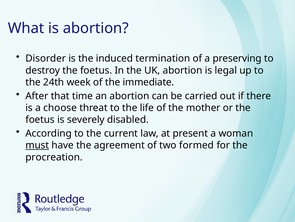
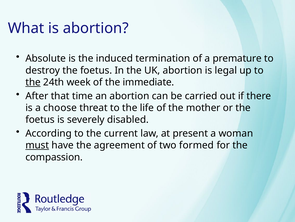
Disorder: Disorder -> Absolute (46, 58)
preserving: preserving -> premature (237, 58)
the underline: none -> present (33, 82)
procreation: procreation -> compassion (54, 157)
